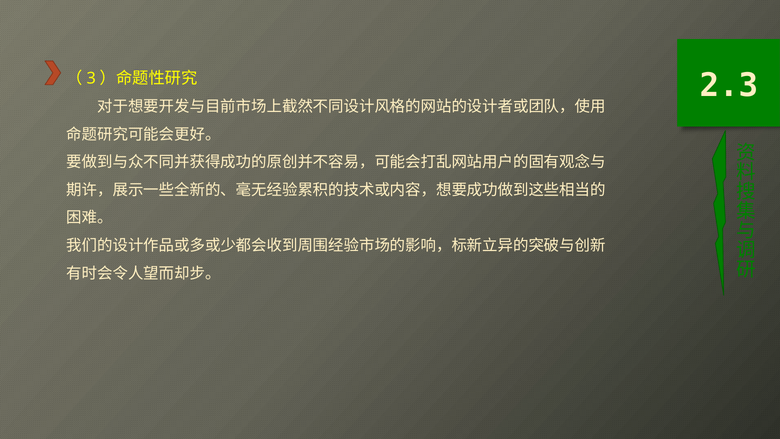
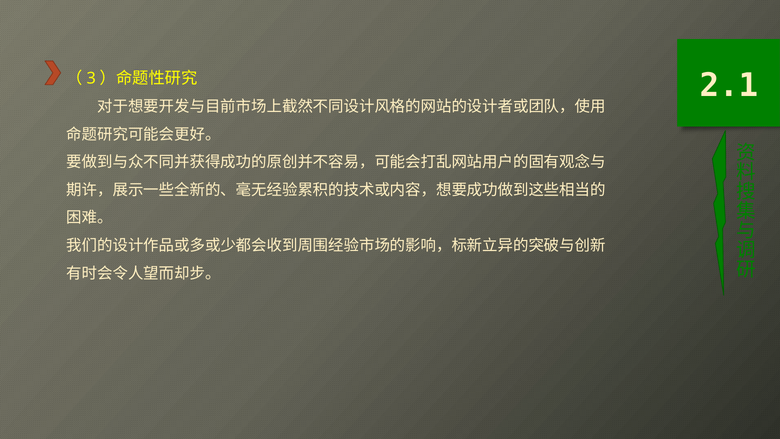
2.3: 2.3 -> 2.1 (729, 86)
